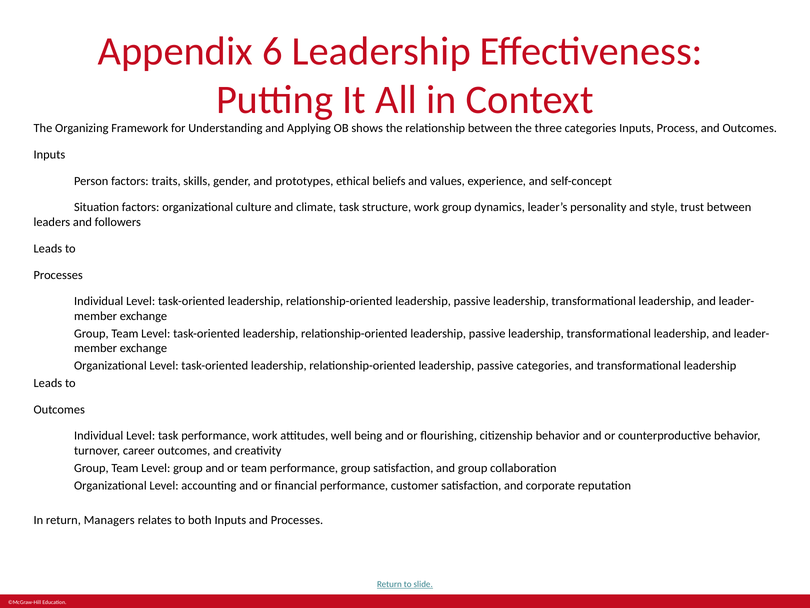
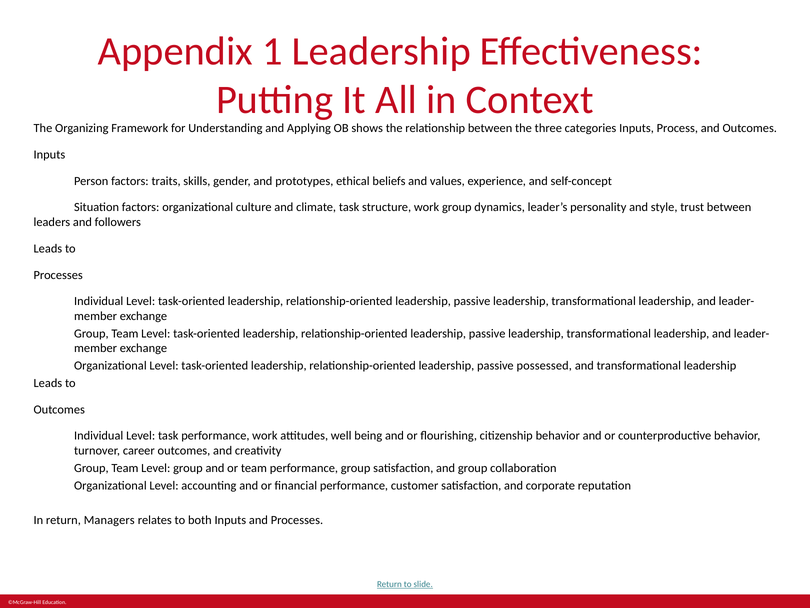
6: 6 -> 1 (272, 51)
passive categories: categories -> possessed (544, 365)
